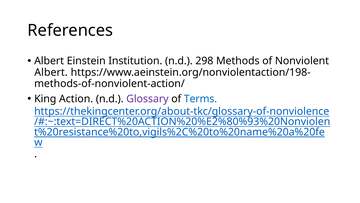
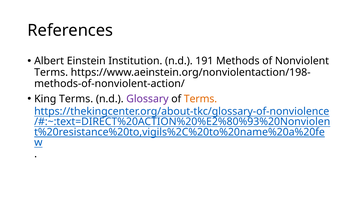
298: 298 -> 191 (204, 61)
Albert: Albert -> Terms (51, 72)
King Action: Action -> Terms (76, 99)
Terms colour: blue -> orange (200, 99)
